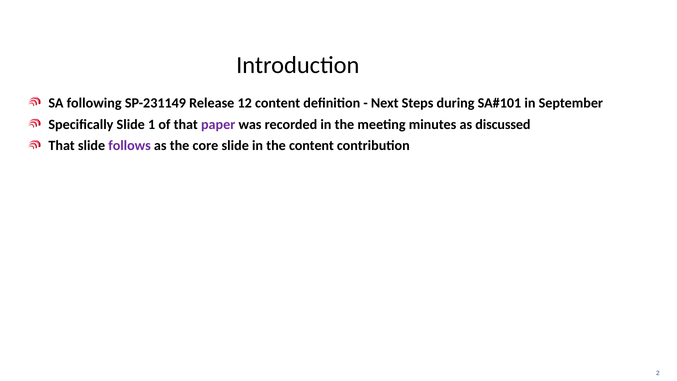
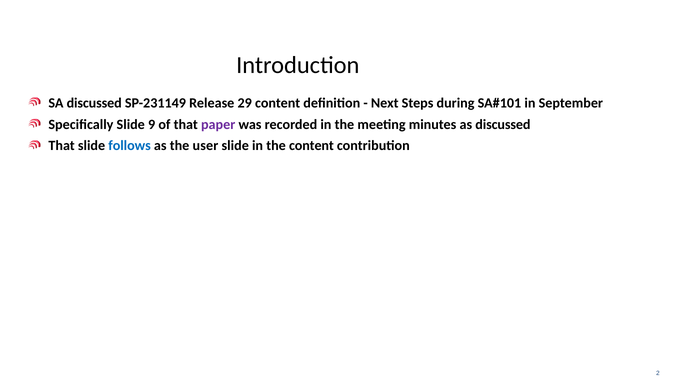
SA following: following -> discussed (94, 103)
12: 12 -> 29 (245, 103)
1: 1 -> 9 (152, 124)
follows colour: purple -> blue (130, 146)
core: core -> user (205, 146)
